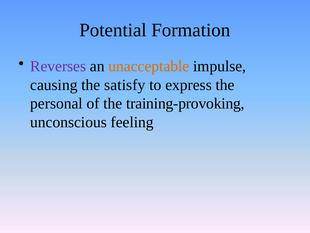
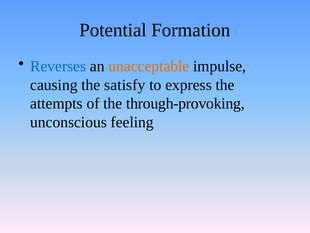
Reverses colour: purple -> blue (58, 66)
personal: personal -> attempts (56, 103)
training-provoking: training-provoking -> through-provoking (185, 103)
